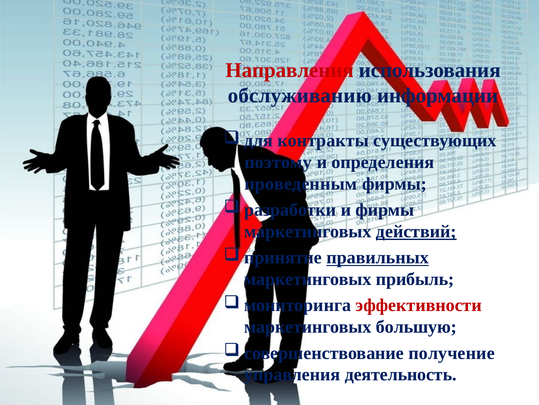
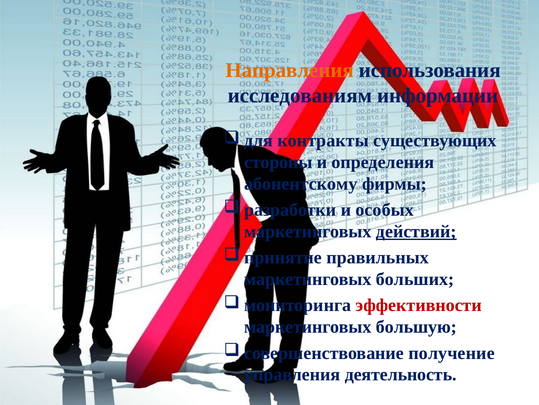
Направления colour: red -> orange (290, 70)
обслуживанию: обслуживанию -> исследованиям (300, 95)
поэтому: поэтому -> стороны (278, 162)
проведенным: проведенным -> абонентскому (301, 184)
и фирмы: фирмы -> особых (385, 210)
правильных underline: present -> none (378, 257)
прибыль: прибыль -> больших (415, 279)
